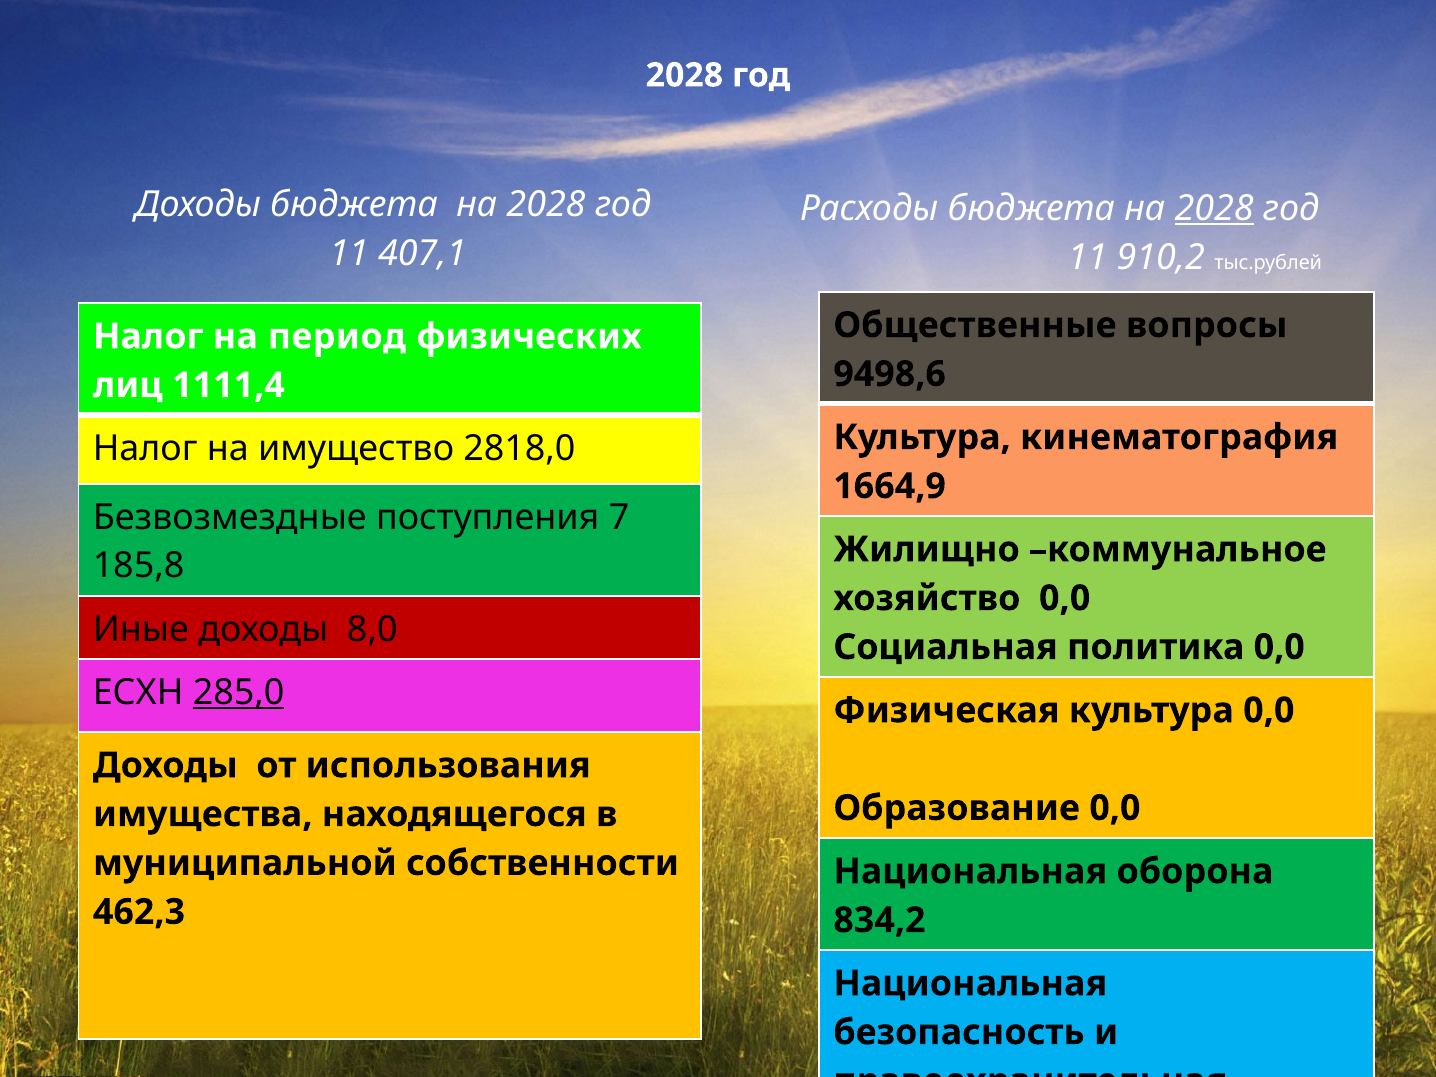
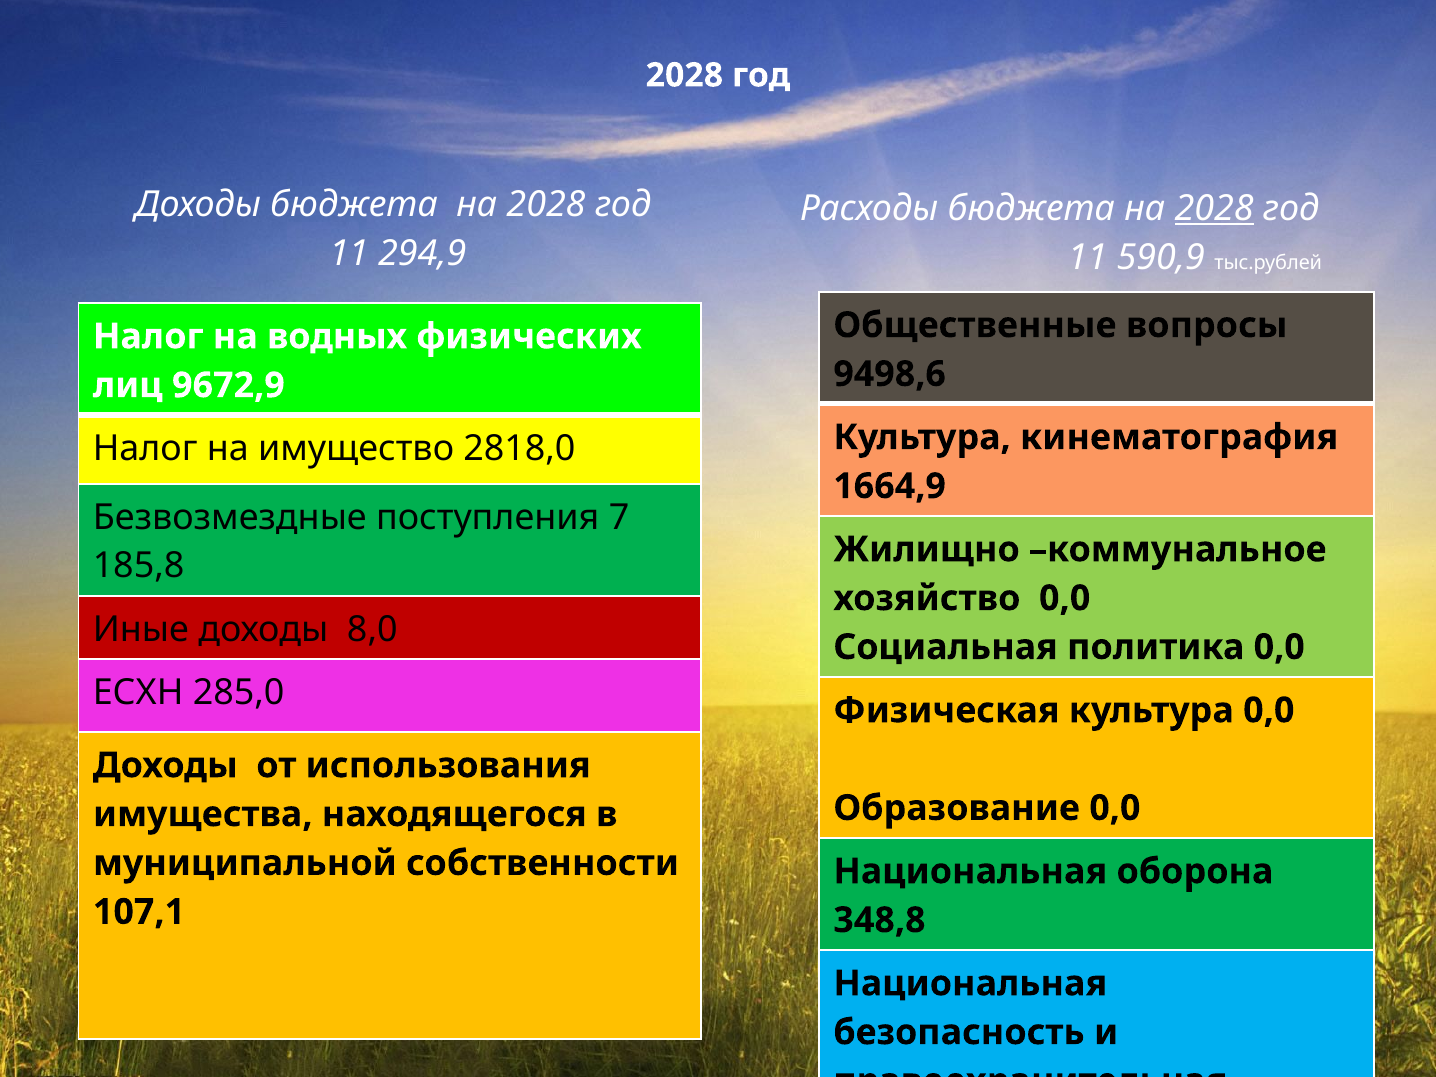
407,1: 407,1 -> 294,9 (422, 254)
910,2: 910,2 -> 590,9 (1161, 257)
период: период -> водных (337, 337)
1111,4: 1111,4 -> 9672,9 (228, 385)
285,0 underline: present -> none (239, 693)
462,3: 462,3 -> 107,1 (139, 912)
834,2: 834,2 -> 348,8 (879, 920)
